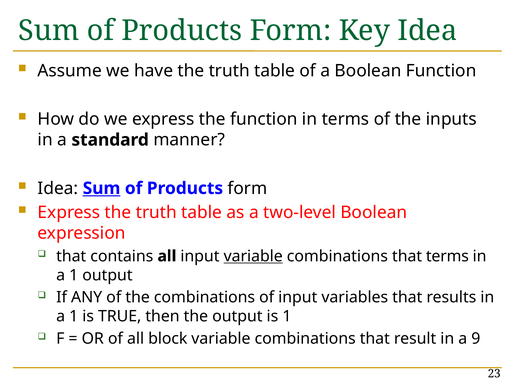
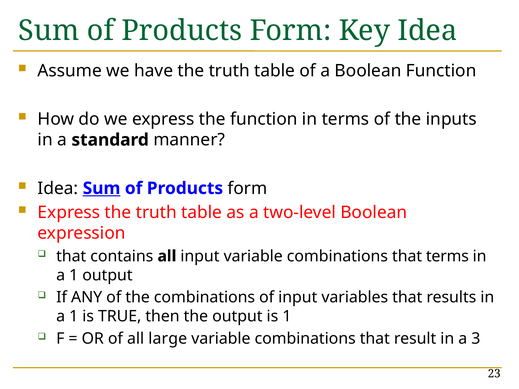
variable underline: present -> none (253, 256)
block: block -> large (168, 339)
9: 9 -> 3 (476, 339)
